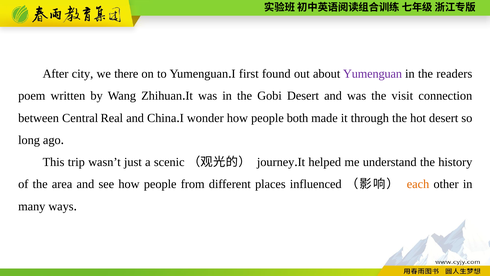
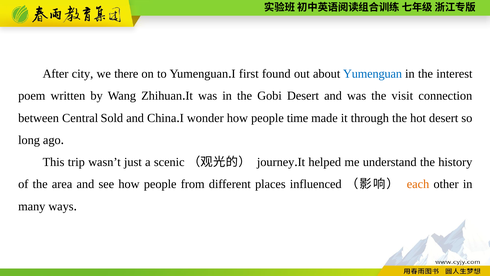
Yumenguan colour: purple -> blue (373, 74)
readers: readers -> interest (454, 74)
Real: Real -> Sold (112, 118)
both: both -> time (298, 118)
